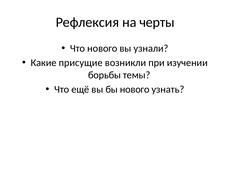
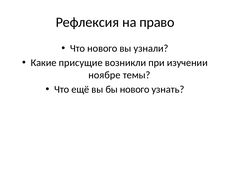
черты: черты -> право (157, 22)
борьбы: борьбы -> ноябре (104, 75)
